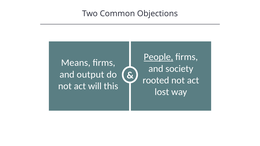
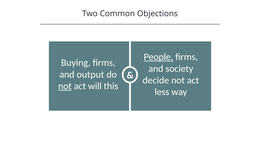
Means: Means -> Buying (76, 63)
rooted: rooted -> decide (156, 80)
not underline: none -> present (65, 86)
lost: lost -> less (162, 92)
